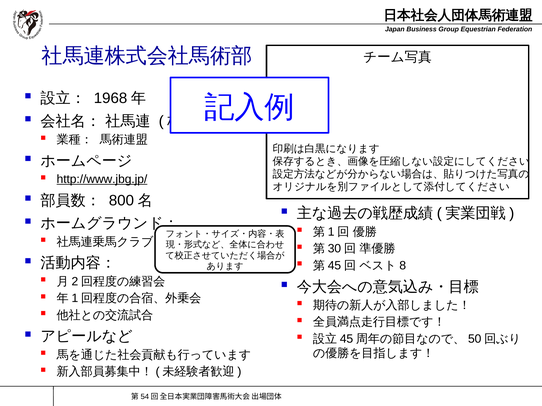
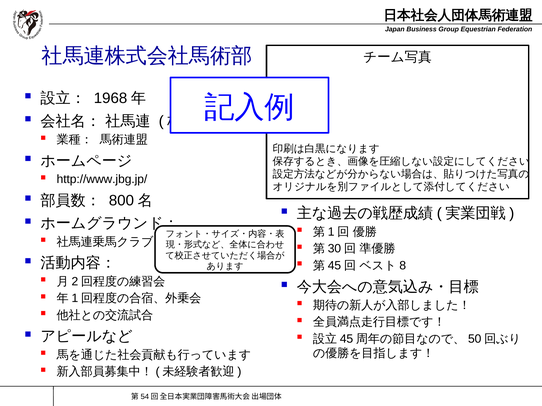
http://www.jbg.jp/ underline: present -> none (102, 179)
